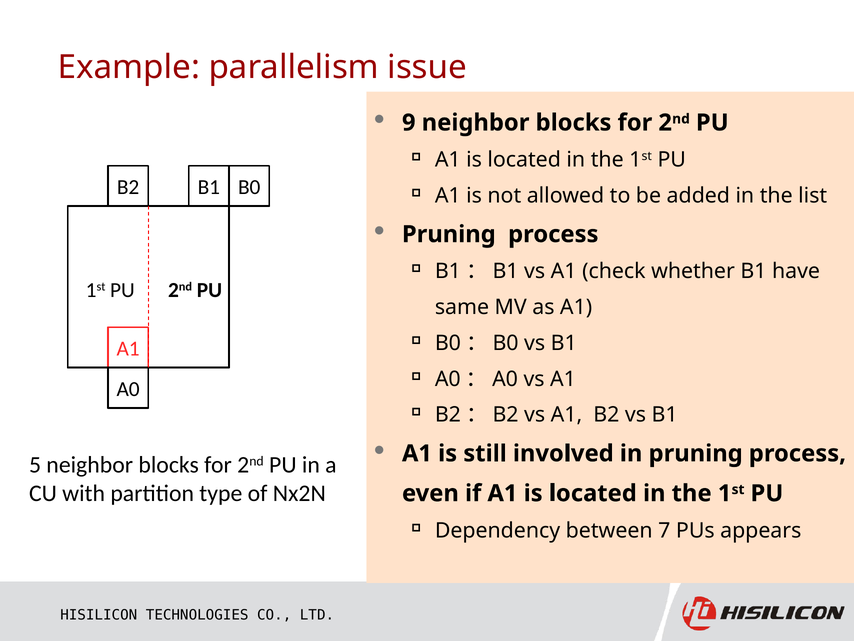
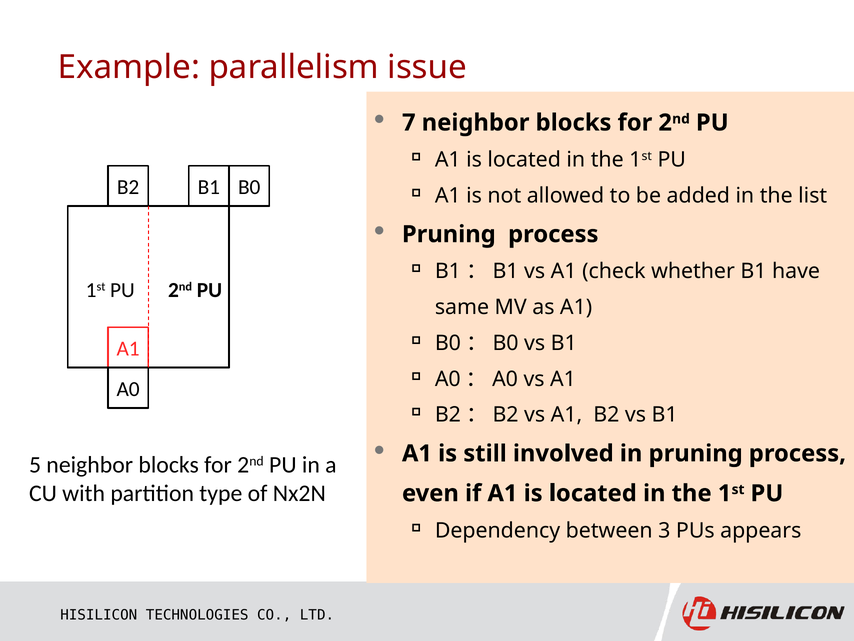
9: 9 -> 7 (409, 123)
7: 7 -> 3 (664, 530)
